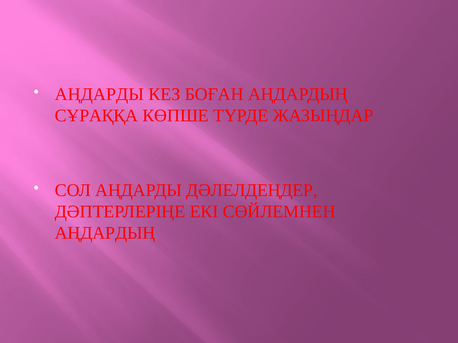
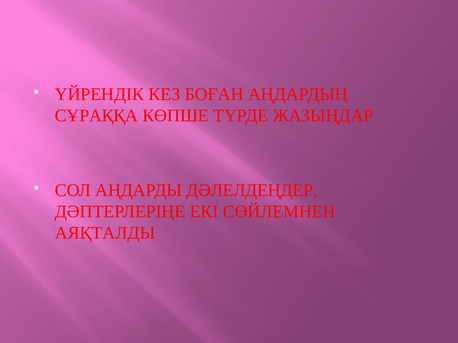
АҢДАРДЫ: АҢДАРДЫ -> ҮЙРЕНДІК (99, 94)
АҢДАРДЫҢ: АҢДАРДЫҢ -> АЯҚТАЛДЫ (105, 233)
